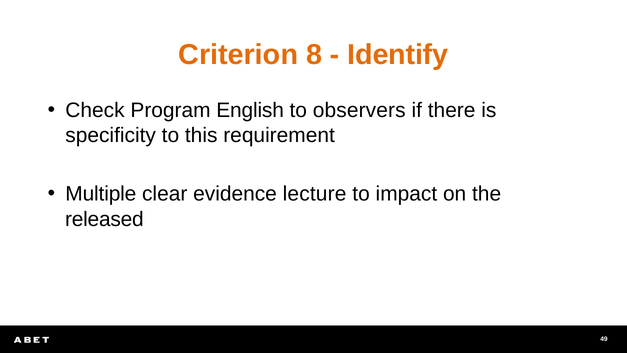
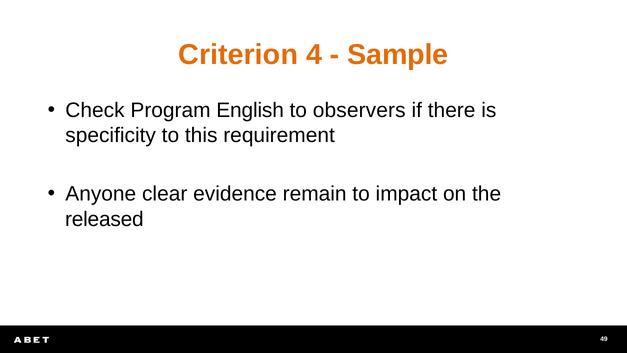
8: 8 -> 4 (314, 55)
Identify: Identify -> Sample (398, 55)
Multiple: Multiple -> Anyone (101, 194)
lecture: lecture -> remain (315, 194)
